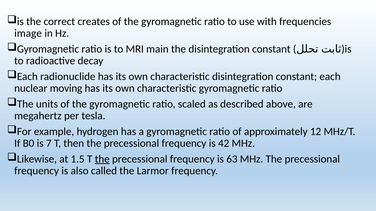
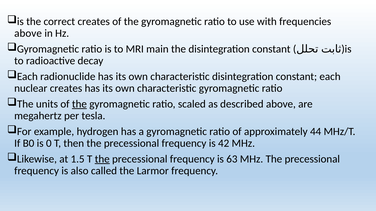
image: image -> above (28, 33)
nuclear moving: moving -> creates (66, 88)
the underline: none -> present (79, 104)
12: 12 -> 44 (316, 132)
7: 7 -> 0 (49, 144)
